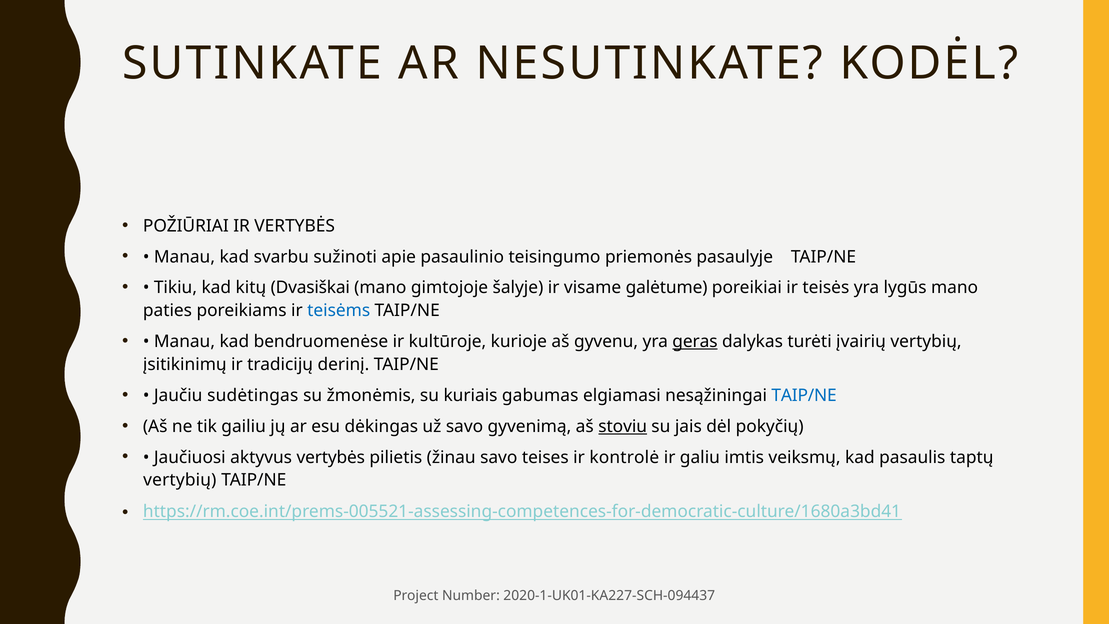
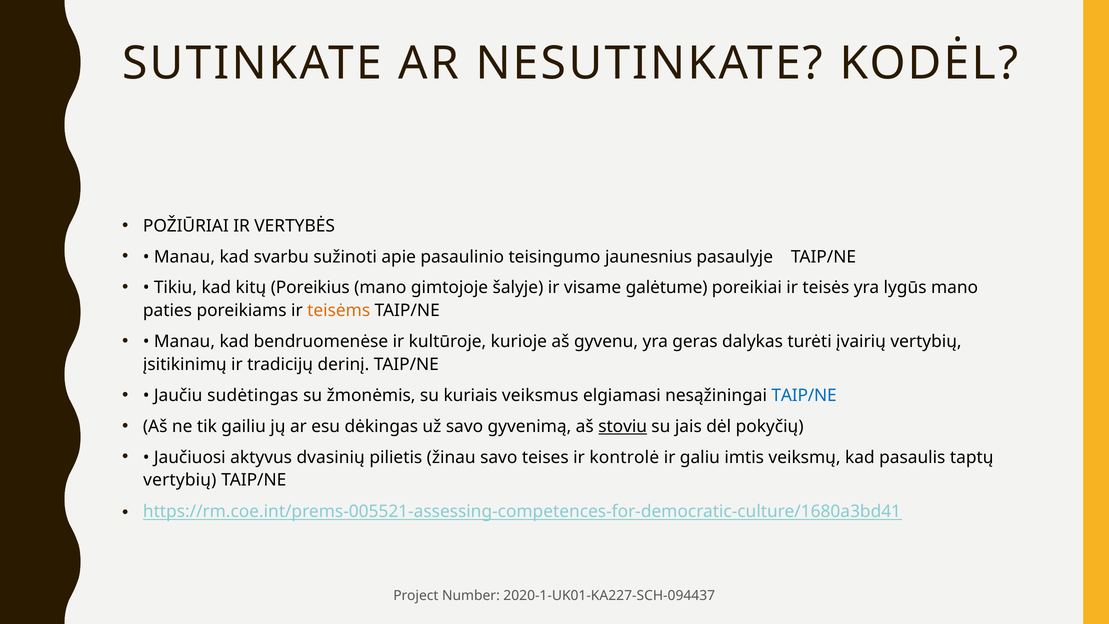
priemonės: priemonės -> jaunesnius (649, 257)
Dvasiškai: Dvasiškai -> Poreikius (310, 288)
teisėms colour: blue -> orange (339, 311)
geras underline: present -> none (695, 341)
gabumas: gabumas -> veiksmus (540, 395)
aktyvus vertybės: vertybės -> dvasinių (331, 457)
